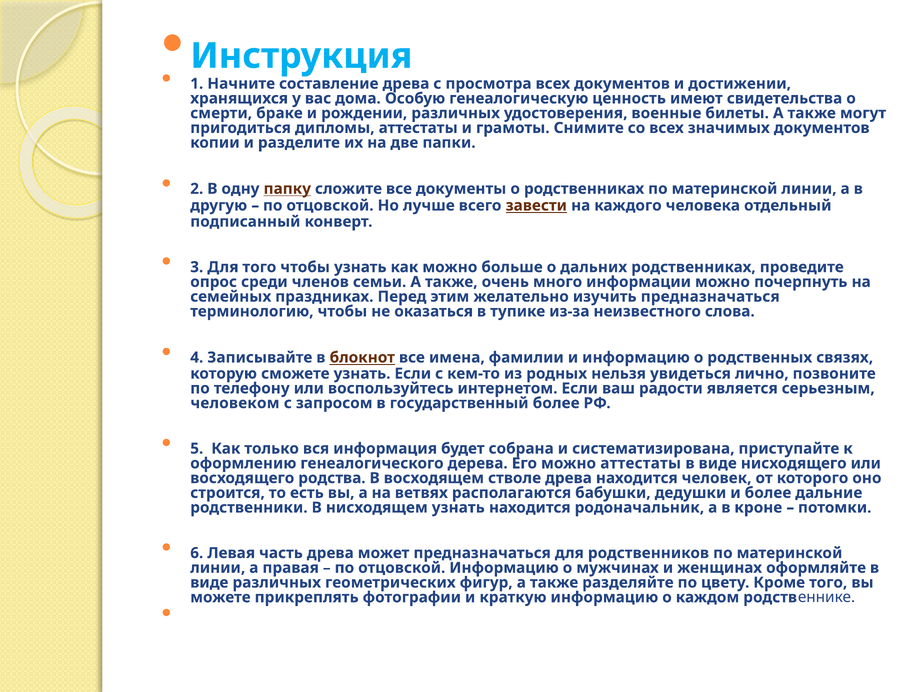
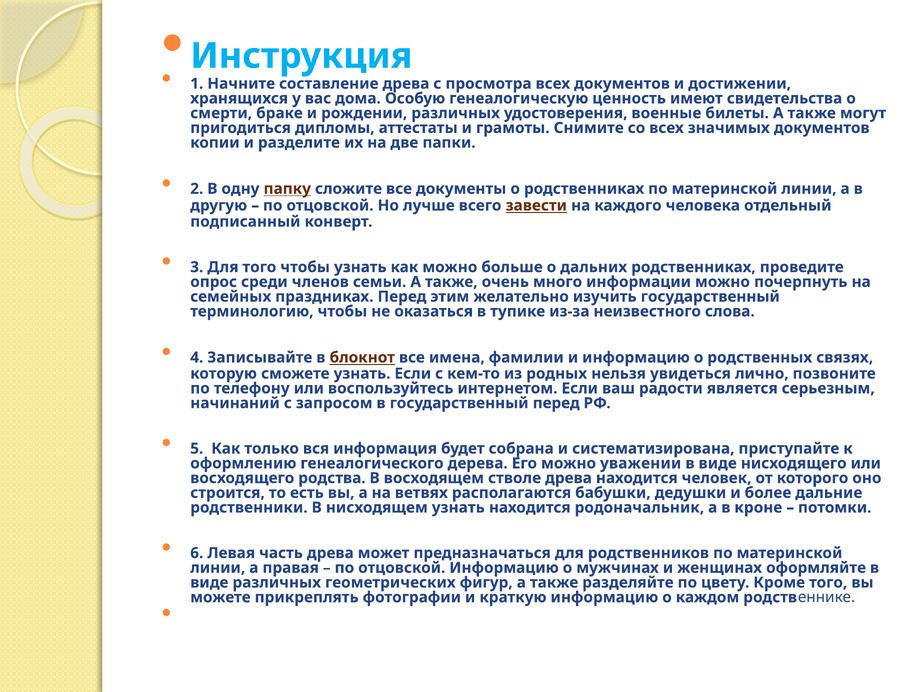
изучить предназначаться: предназначаться -> государственный (710, 297)
человеком: человеком -> начинаний (235, 403)
государственный более: более -> перед (556, 403)
можно аттестаты: аттестаты -> уважении (641, 463)
